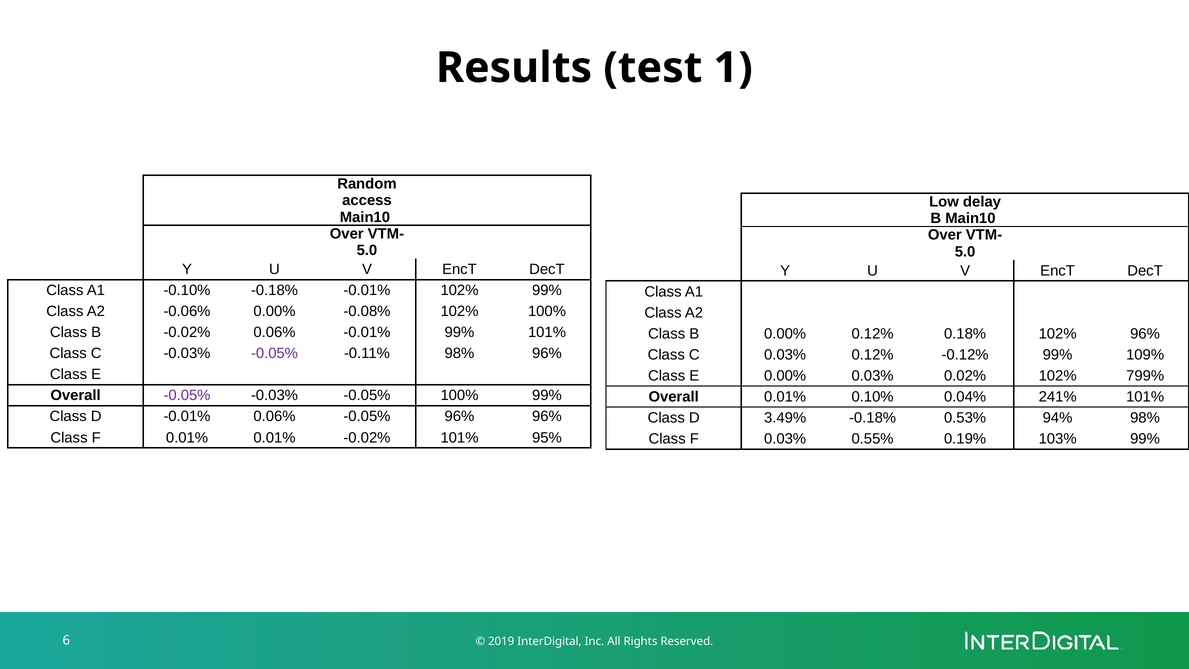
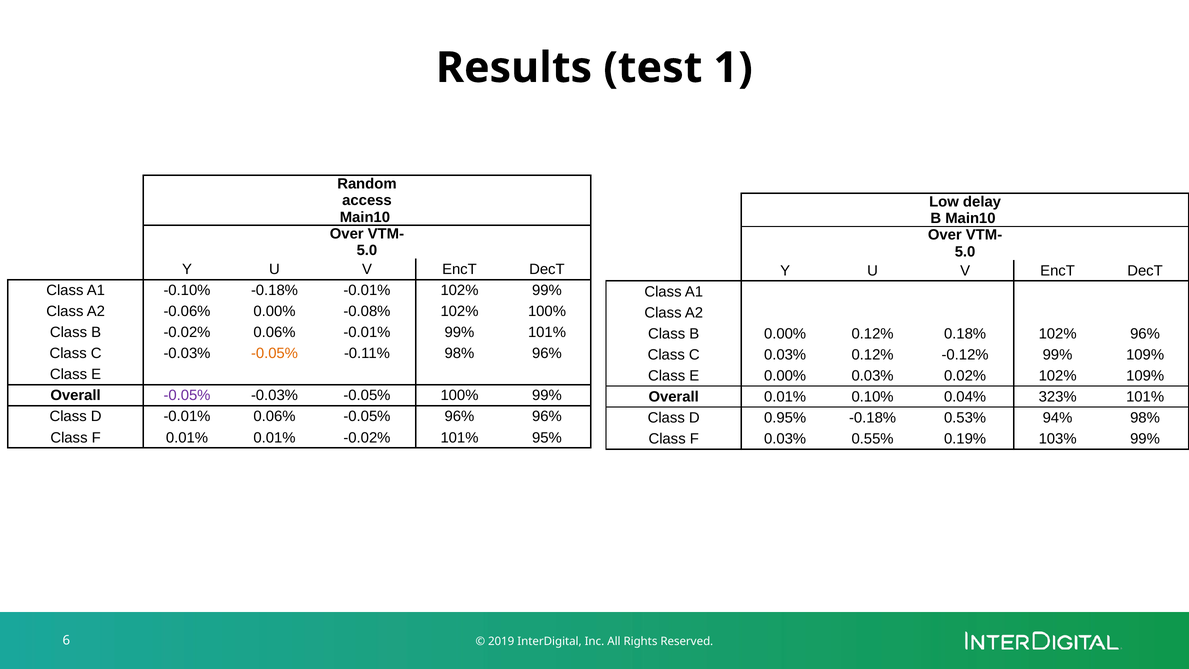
-0.05% colour: purple -> orange (274, 353)
102% 799%: 799% -> 109% (1145, 376)
241%: 241% -> 323% (1058, 397)
3.49%: 3.49% -> 0.95% (785, 418)
